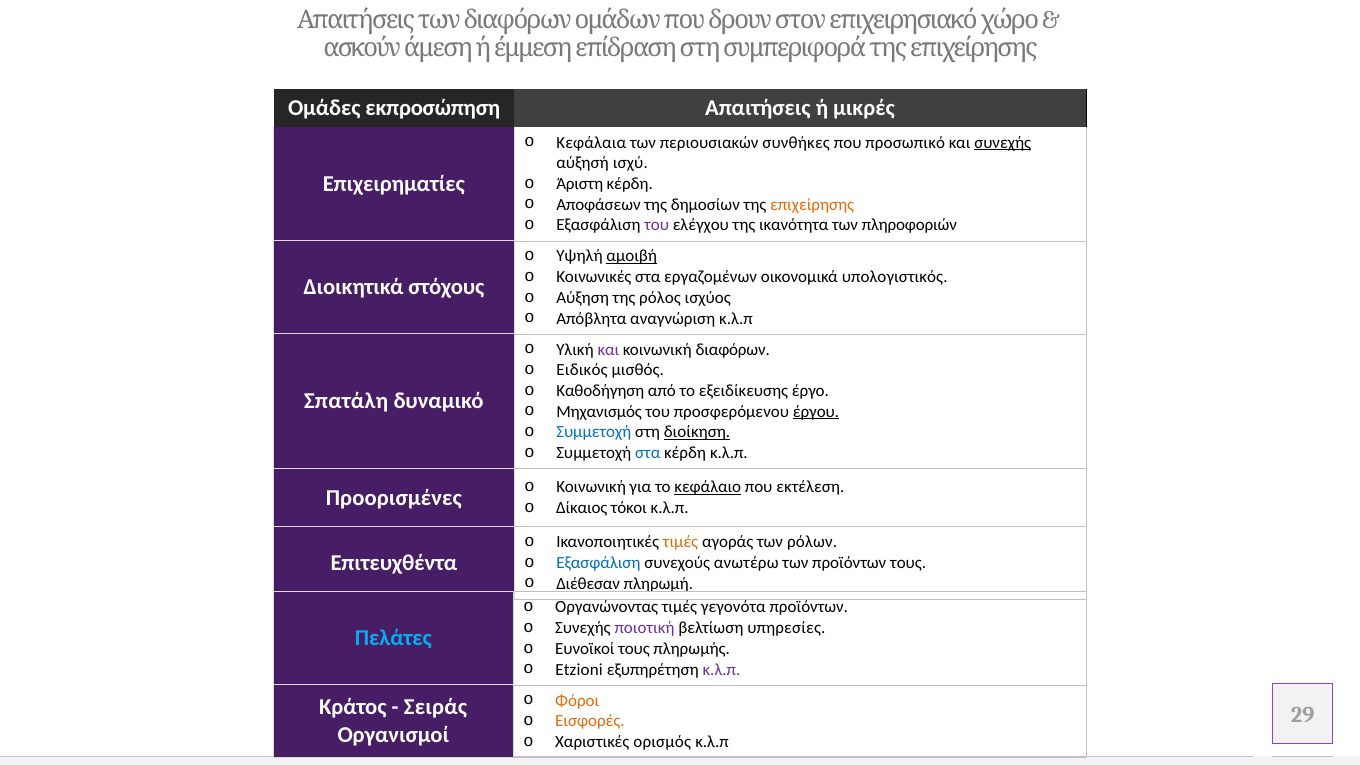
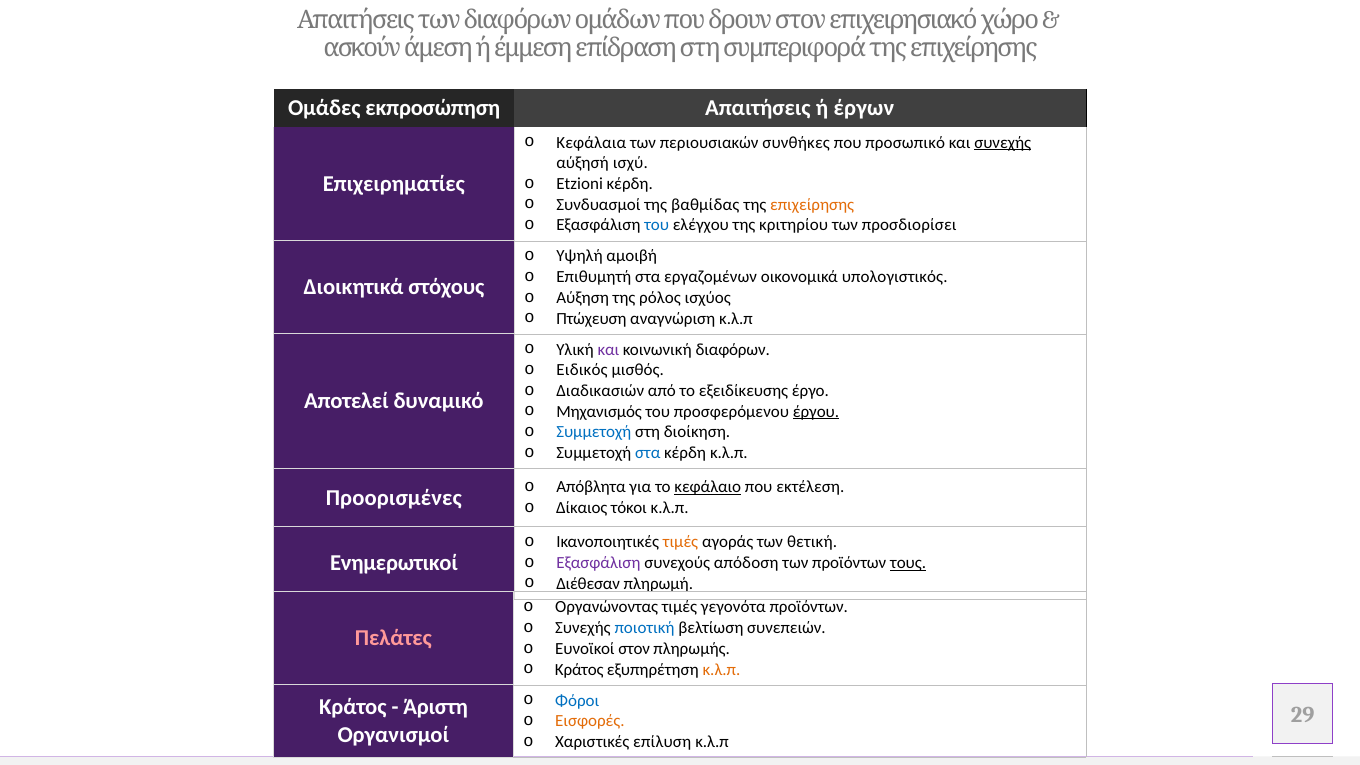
μικρές: μικρές -> έργων (864, 108)
Άριστη: Άριστη -> Etzioni (580, 184)
Αποφάσεων: Αποφάσεων -> Συνδυασμοί (598, 205)
δημοσίων: δημοσίων -> βαθμίδας (705, 205)
του colour: purple -> blue (657, 225)
ικανότητα: ικανότητα -> κριτηρίου (794, 225)
πληροφοριών: πληροφοριών -> προσδιορίσει (909, 225)
αμοιβή underline: present -> none (632, 256)
Κοινωνικές: Κοινωνικές -> Επιθυμητή (594, 277)
Απόβλητα: Απόβλητα -> Πτώχευση (591, 319)
Καθοδήγηση: Καθοδήγηση -> Διαδικασιών (600, 391)
Σπατάλη: Σπατάλη -> Αποτελεί (346, 401)
διοίκηση underline: present -> none (697, 432)
Κοινωνική: Κοινωνική -> Απόβλητα (591, 487)
ρόλων: ρόλων -> θετική (812, 542)
Επιτευχθέντα: Επιτευχθέντα -> Ενημερωτικοί (394, 563)
Εξασφάλιση colour: blue -> purple (598, 563)
ανωτέρω: ανωτέρω -> απόδοση (746, 563)
τους underline: none -> present (908, 563)
ποιοτική colour: purple -> blue (645, 628)
υπηρεσίες: υπηρεσίες -> συνεπειών (786, 628)
Πελάτες colour: light blue -> pink (393, 638)
Ευνοϊκοί τους: τους -> στον (634, 649)
Etzioni: Etzioni -> Κράτος (579, 669)
κ.λ.π colour: purple -> orange (721, 669)
Φόροι colour: orange -> blue (577, 700)
Σειράς: Σειράς -> Άριστη (436, 707)
ορισμός: ορισμός -> επίλυση (662, 742)
